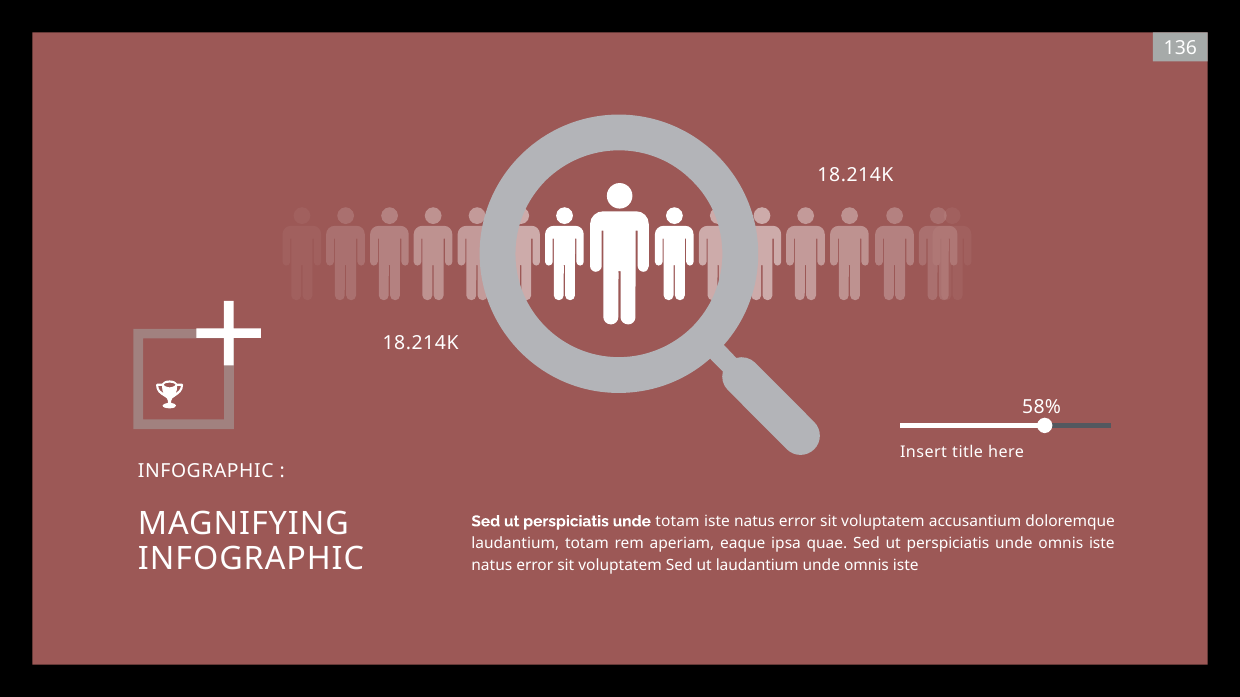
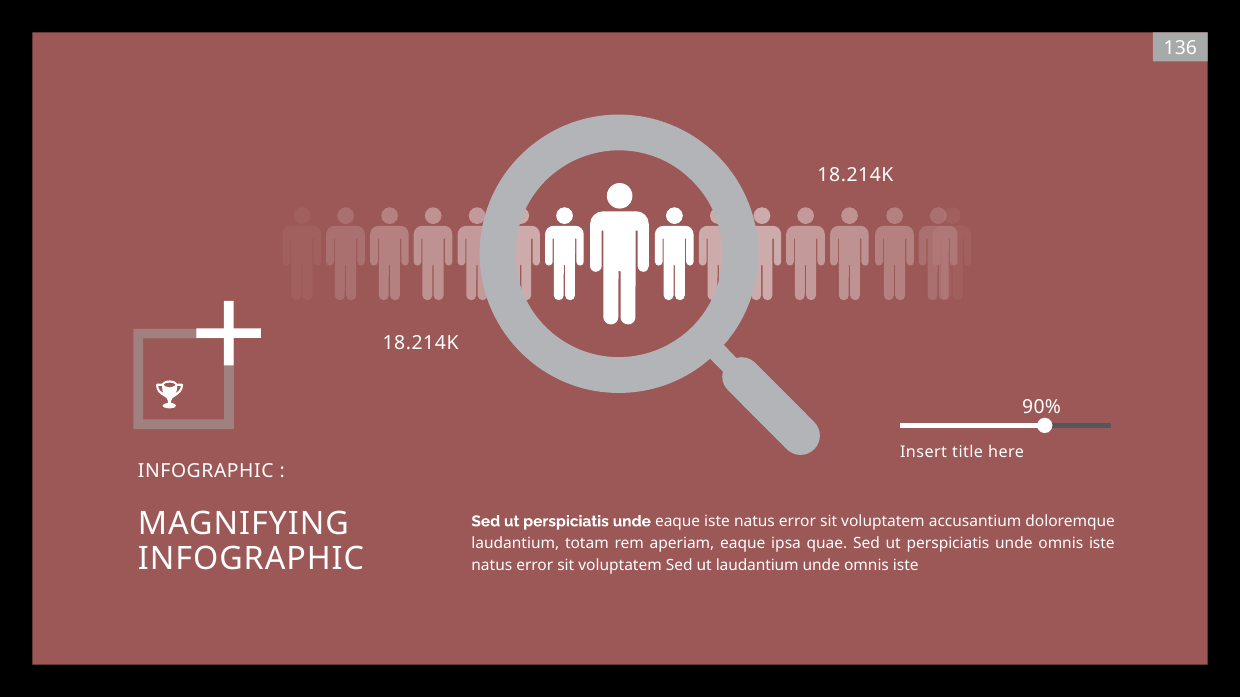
58%: 58% -> 90% (1042, 408)
unde totam: totam -> eaque (678, 522)
